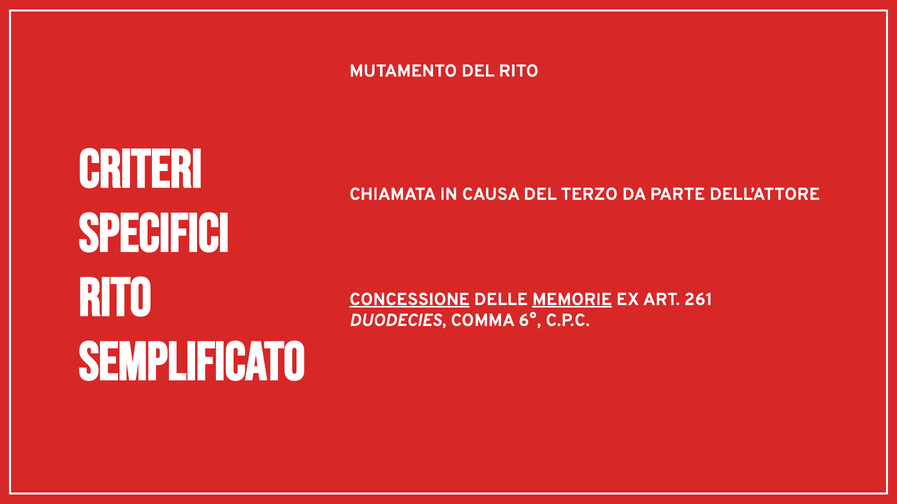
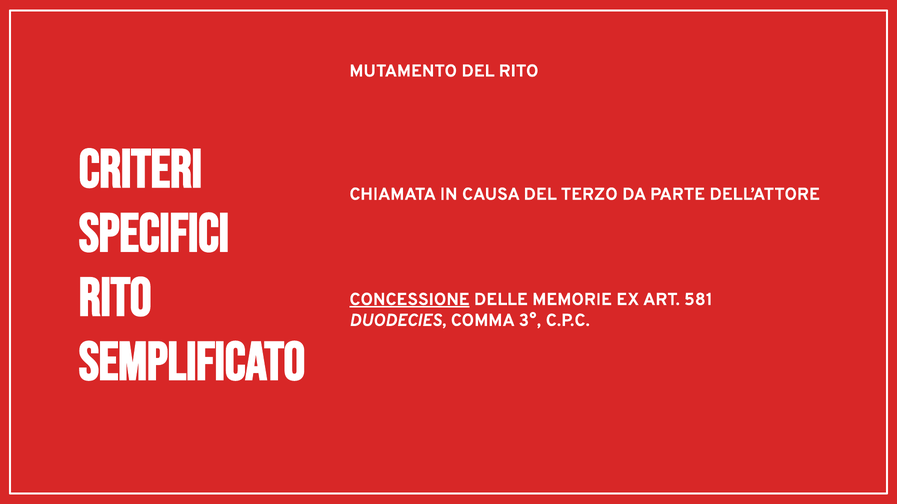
MEMORIE underline: present -> none (572, 300)
261: 261 -> 581 (698, 300)
6°: 6° -> 3° (530, 321)
